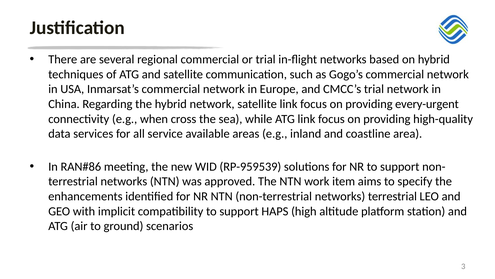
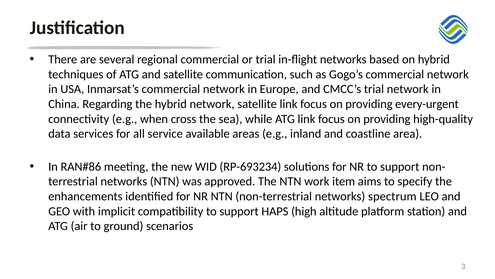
RP-959539: RP-959539 -> RP-693234 (250, 166)
networks terrestrial: terrestrial -> spectrum (392, 196)
